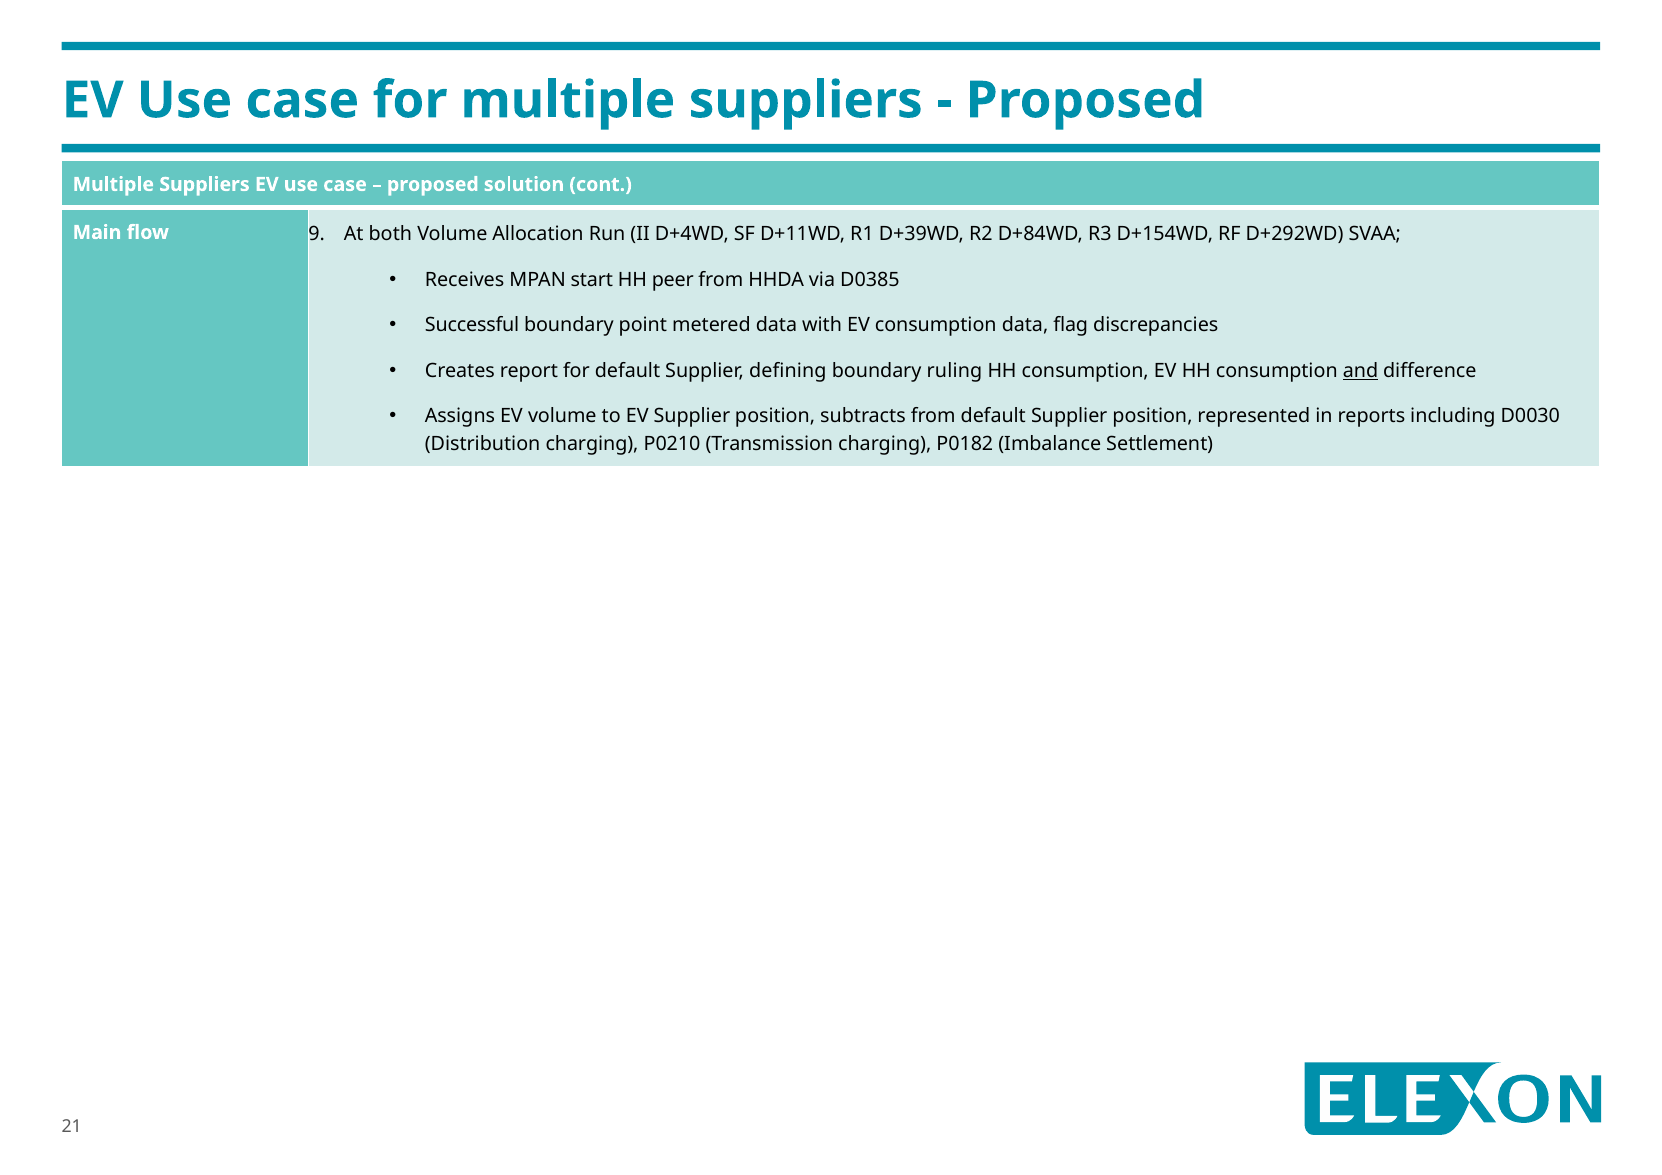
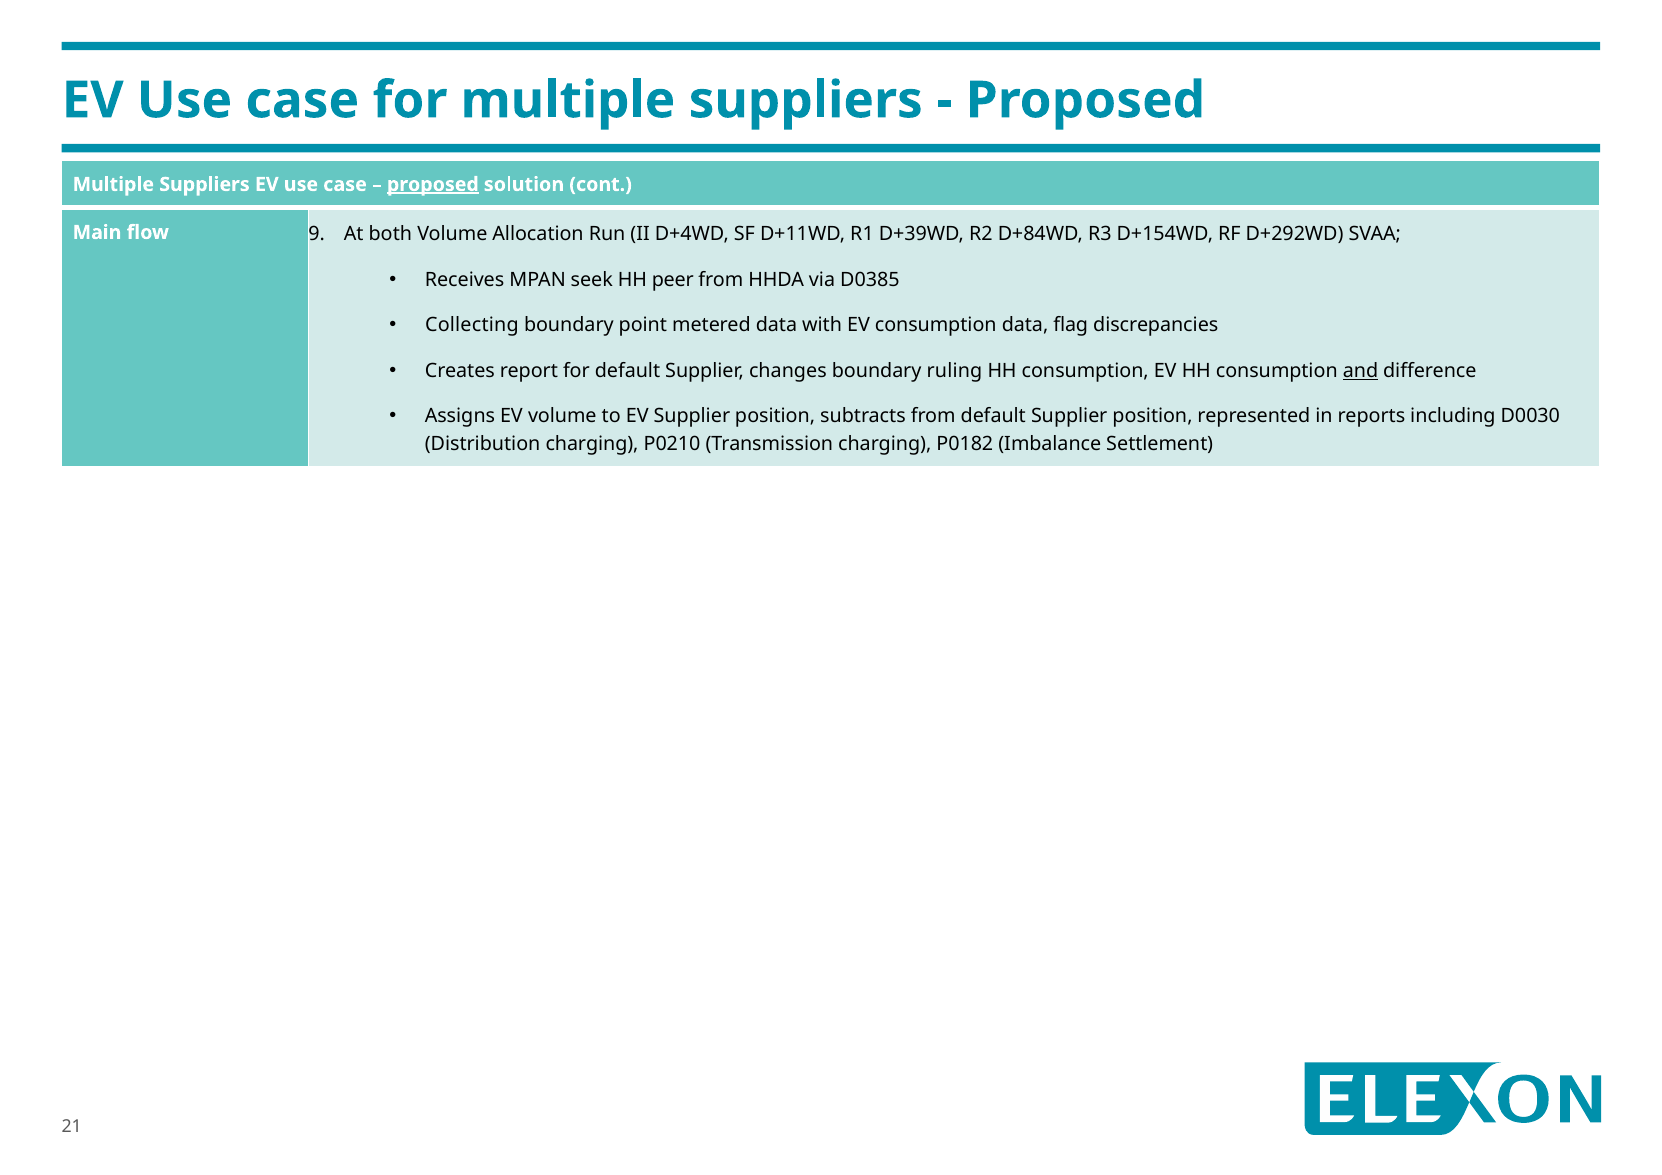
proposed underline: none -> present (433, 185)
start: start -> seek (592, 280)
Successful: Successful -> Collecting (472, 325)
defining: defining -> changes (788, 371)
